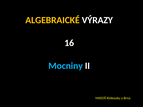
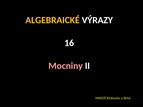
Mocniny colour: light blue -> pink (66, 66)
